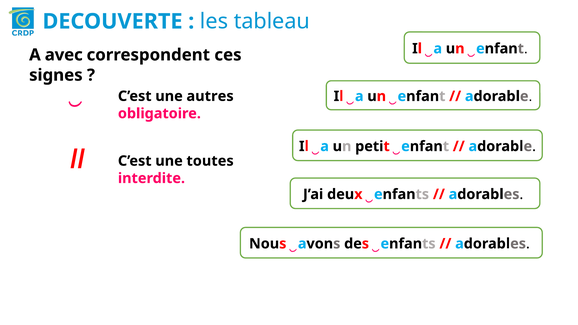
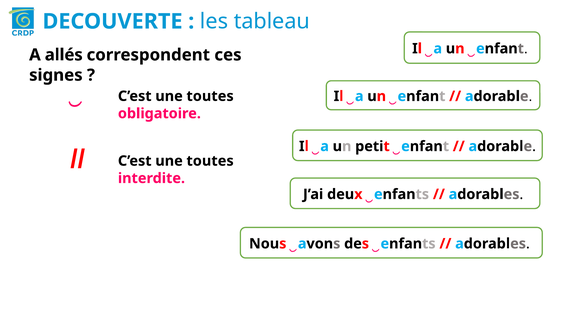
avec: avec -> allés (64, 55)
autres: autres -> toutes (210, 96)
